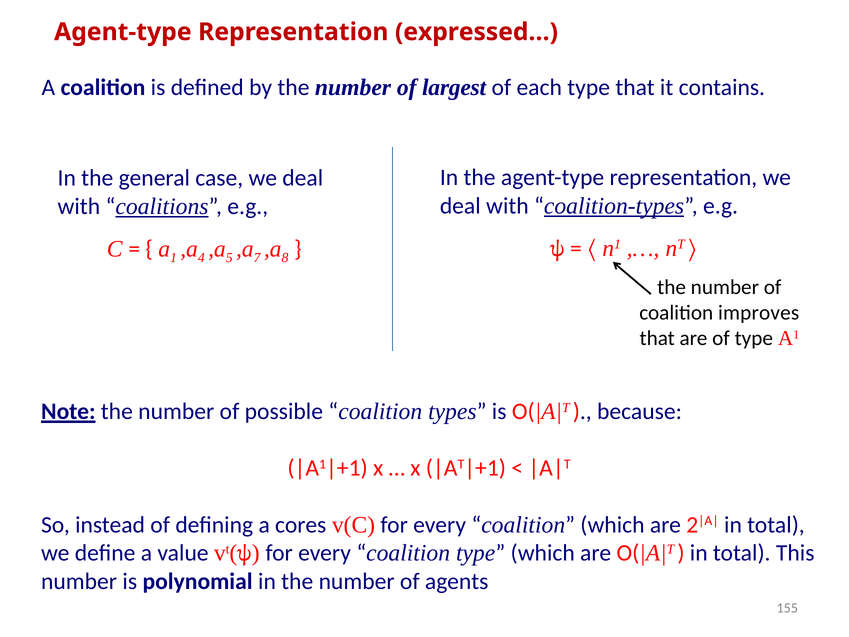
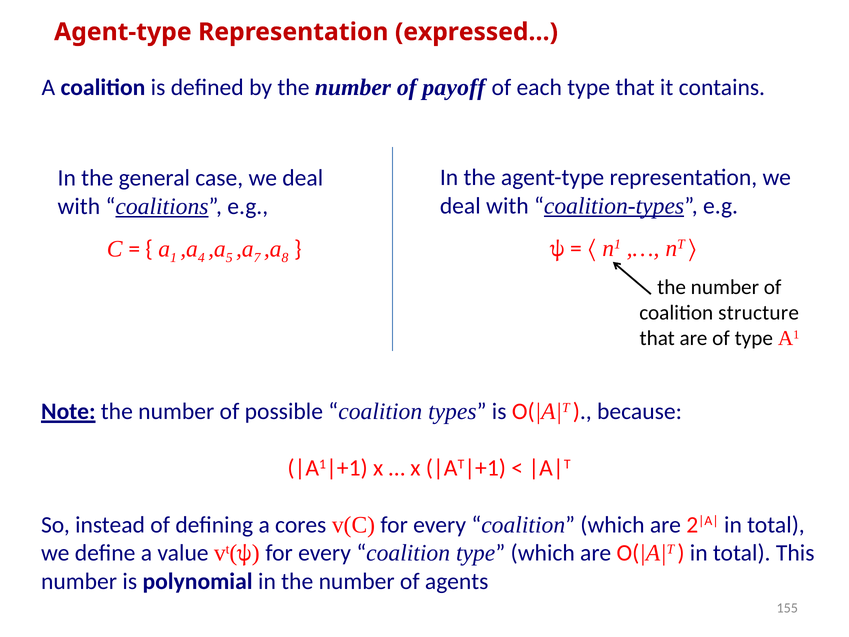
largest: largest -> payoff (454, 88)
improves: improves -> structure (759, 313)
